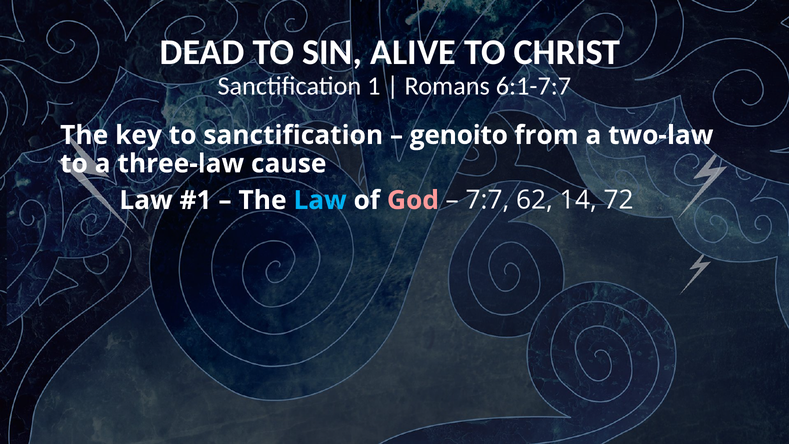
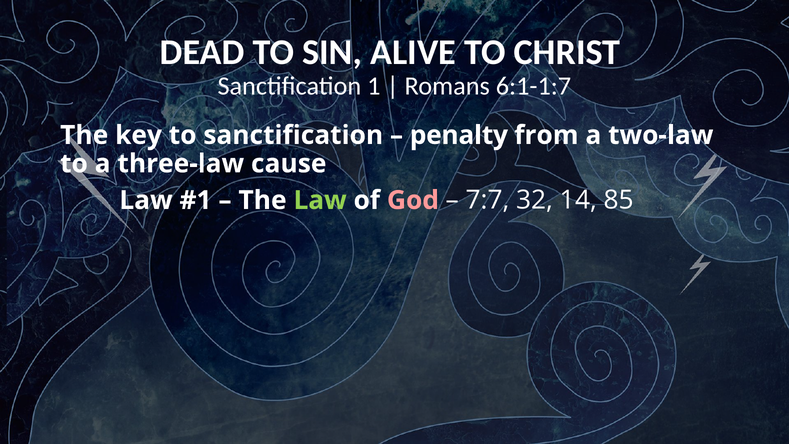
6:1-7:7: 6:1-7:7 -> 6:1-1:7 (533, 86)
genoito: genoito -> penalty (459, 135)
Law colour: light blue -> light green (320, 200)
62: 62 -> 32 (535, 200)
72: 72 -> 85 (619, 200)
